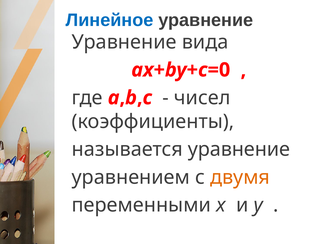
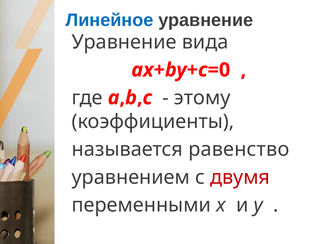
чисел: чисел -> этому (202, 98)
называется уравнение: уравнение -> равенство (239, 149)
двумя colour: orange -> red (240, 177)
